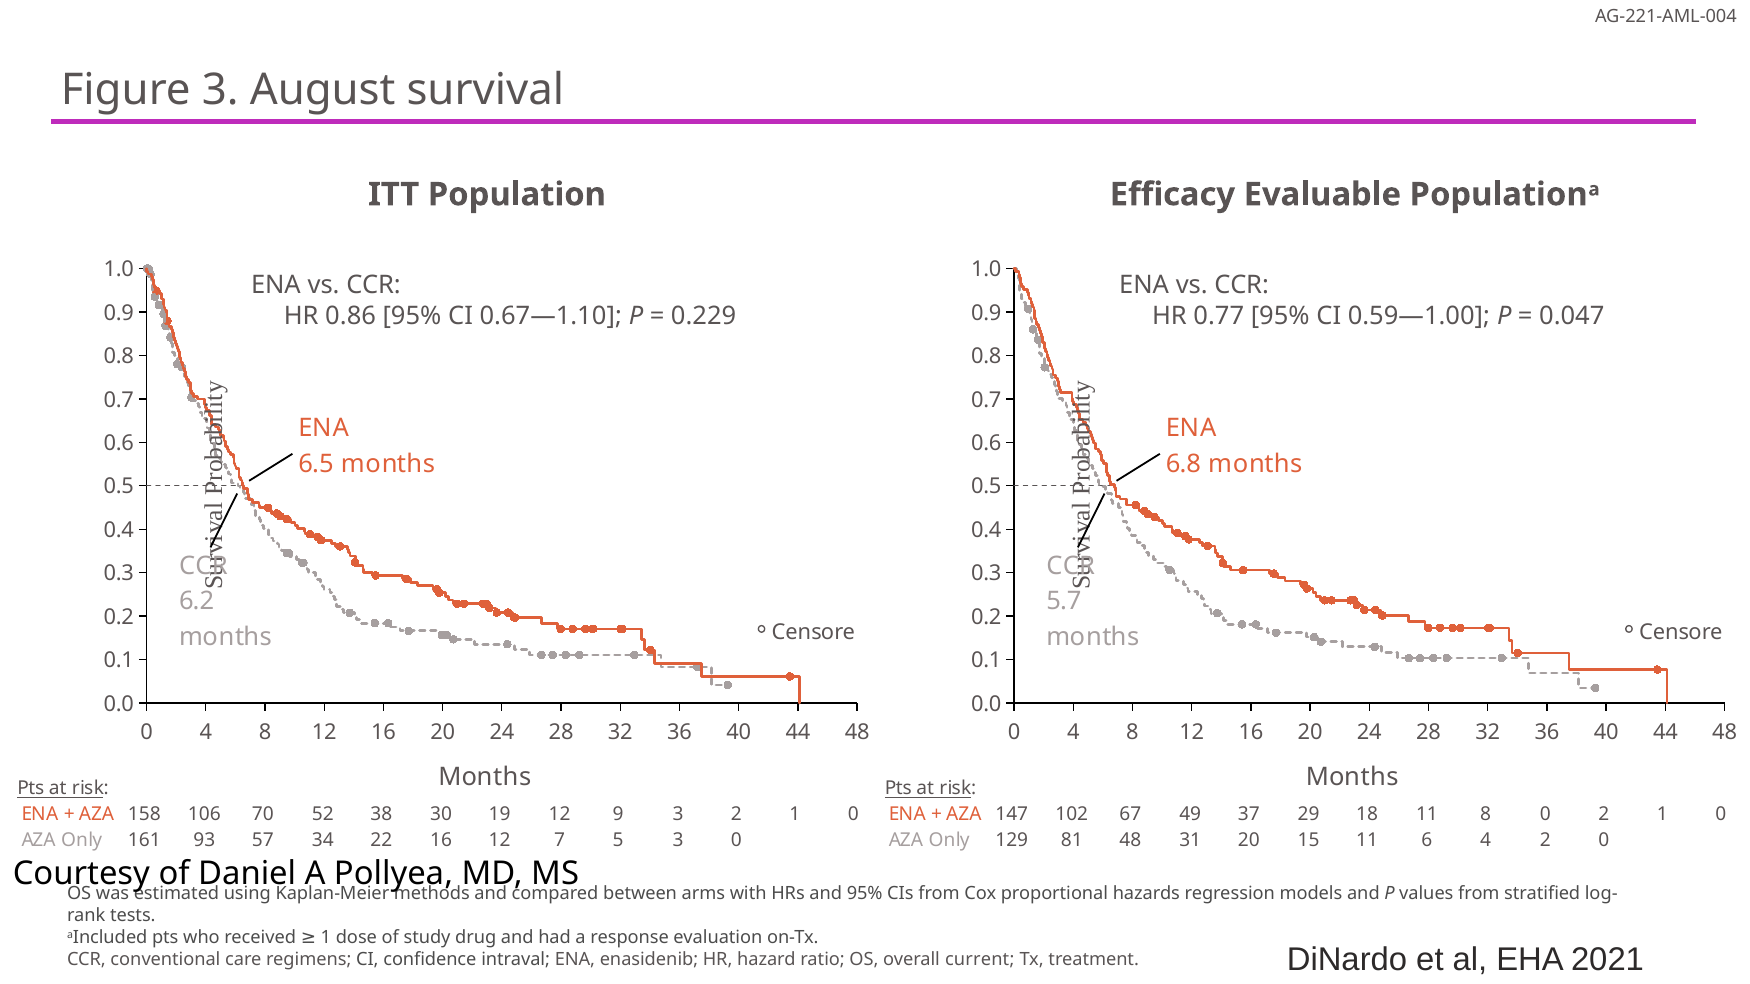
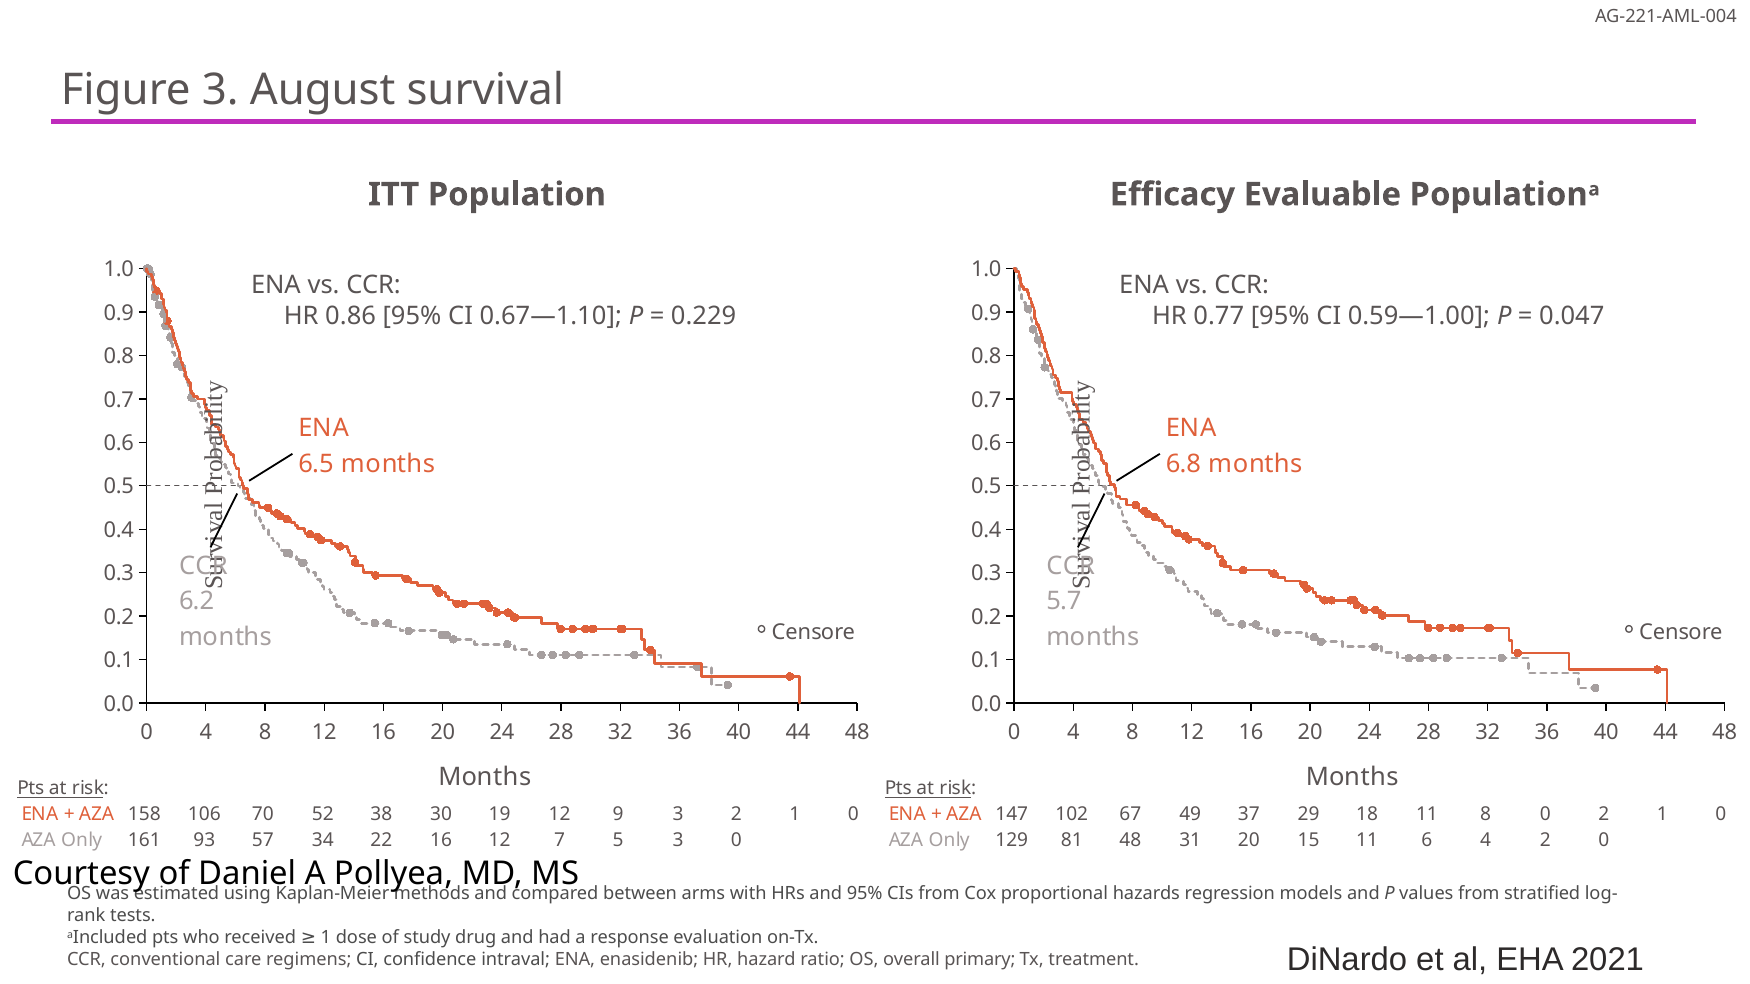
current: current -> primary (980, 960)
